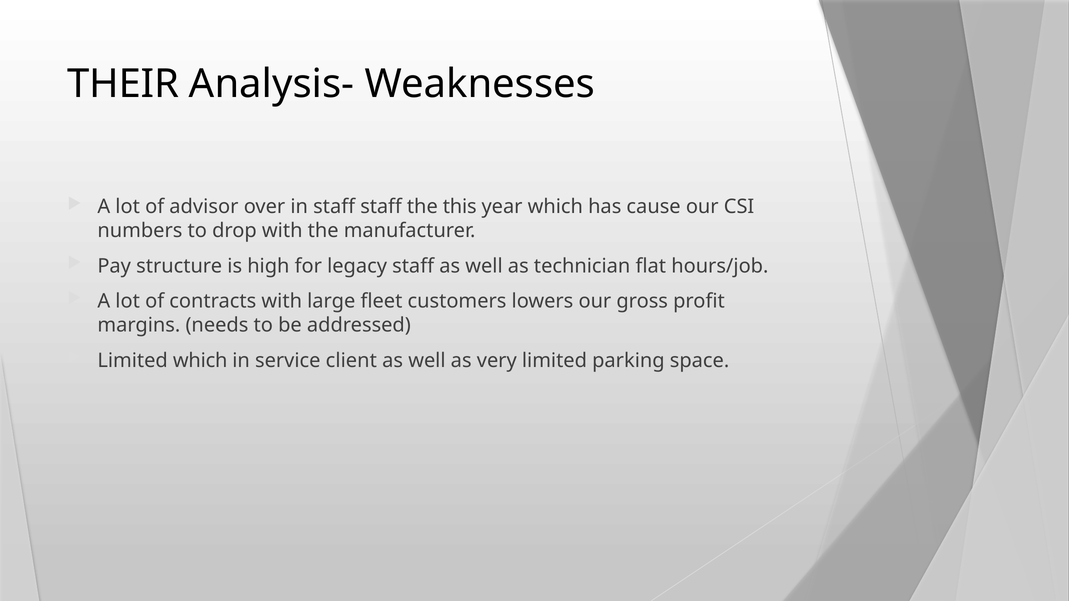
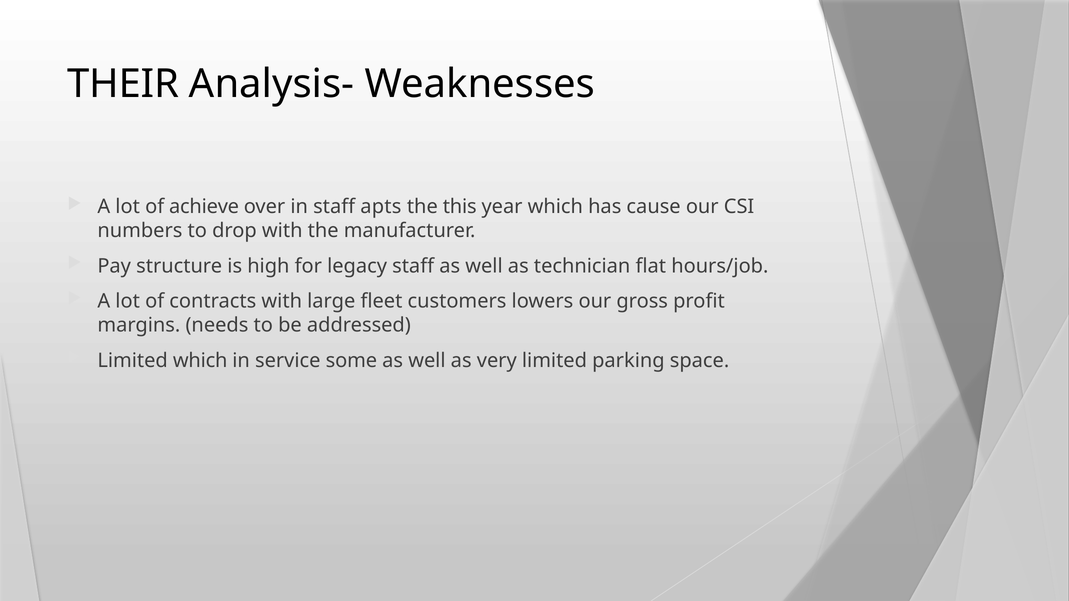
advisor: advisor -> achieve (204, 207)
staff staff: staff -> apts (381, 207)
client: client -> some (351, 361)
